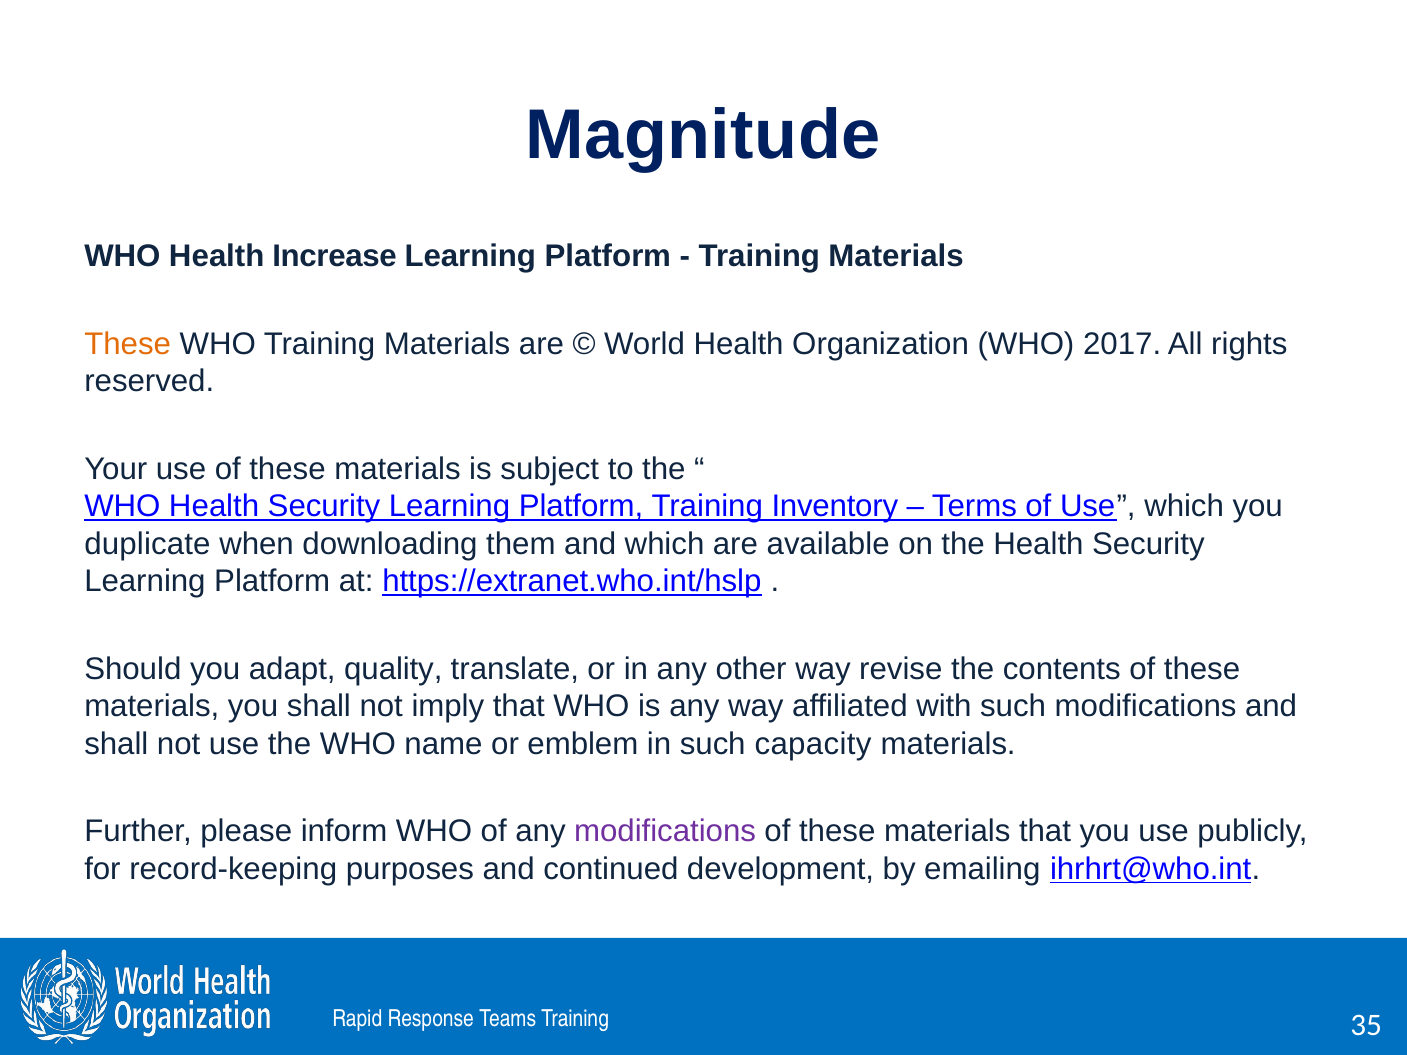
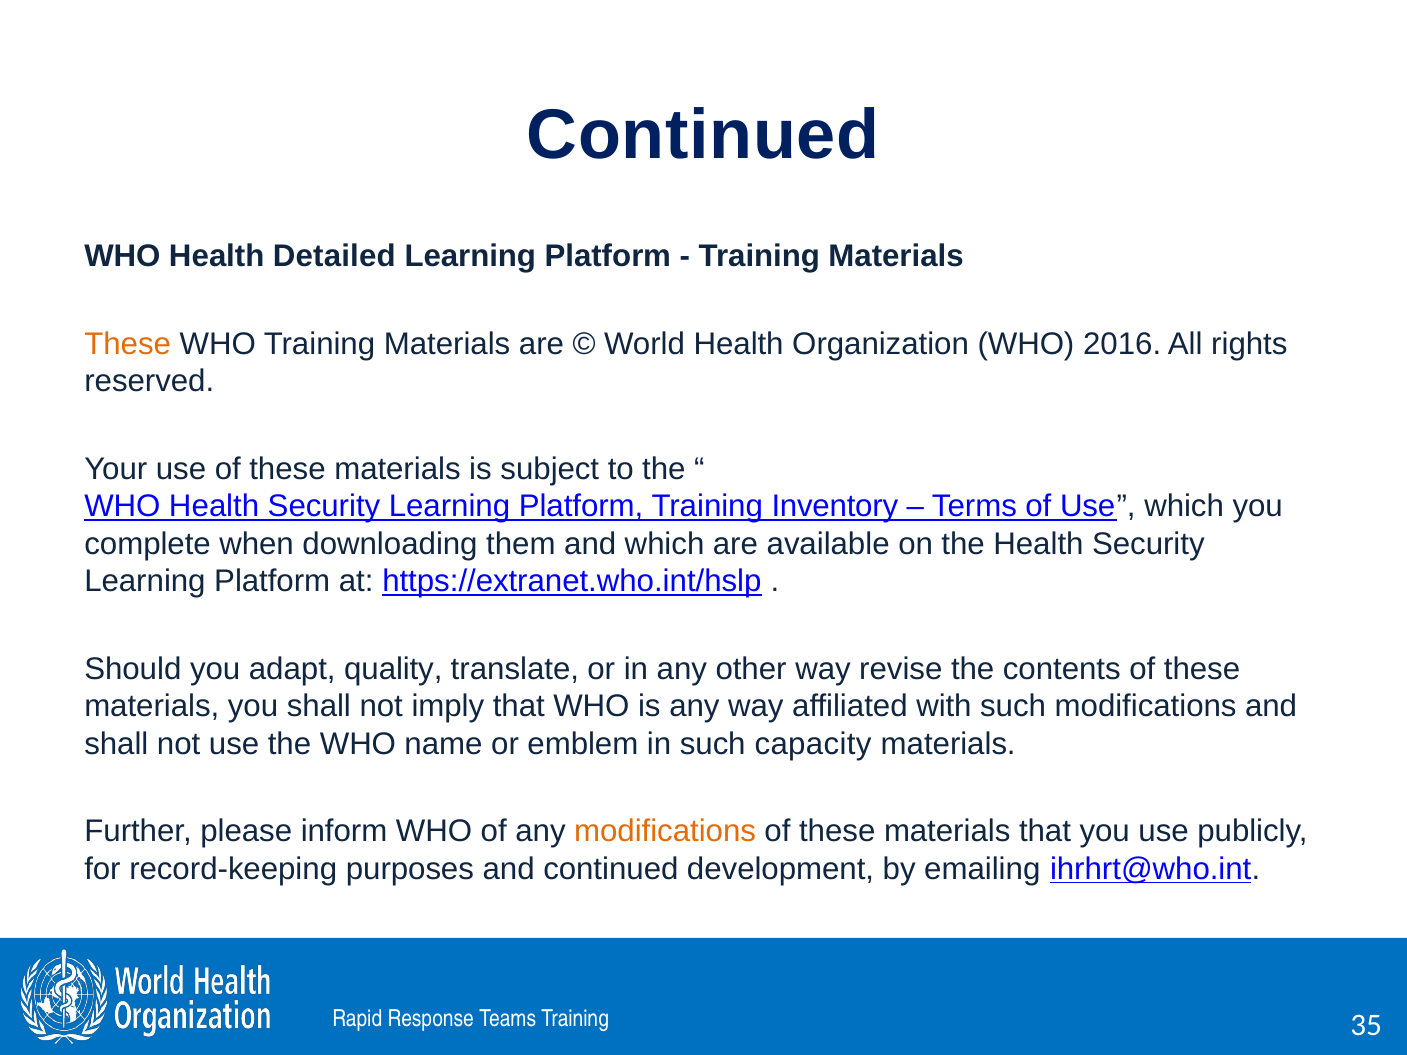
Magnitude: Magnitude -> Continued (703, 135)
Increase: Increase -> Detailed (334, 256)
2017: 2017 -> 2016 (1122, 344)
duplicate: duplicate -> complete (148, 544)
modifications colour: purple -> orange (665, 831)
